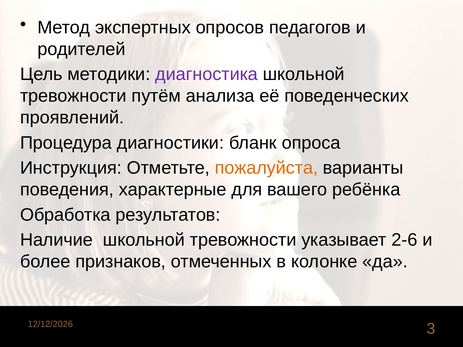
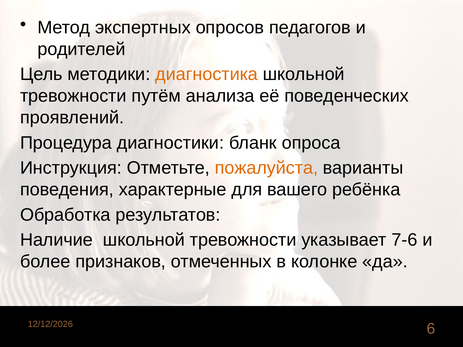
диагностика colour: purple -> orange (207, 74)
2-6: 2-6 -> 7-6 (405, 240)
3: 3 -> 6 (431, 329)
